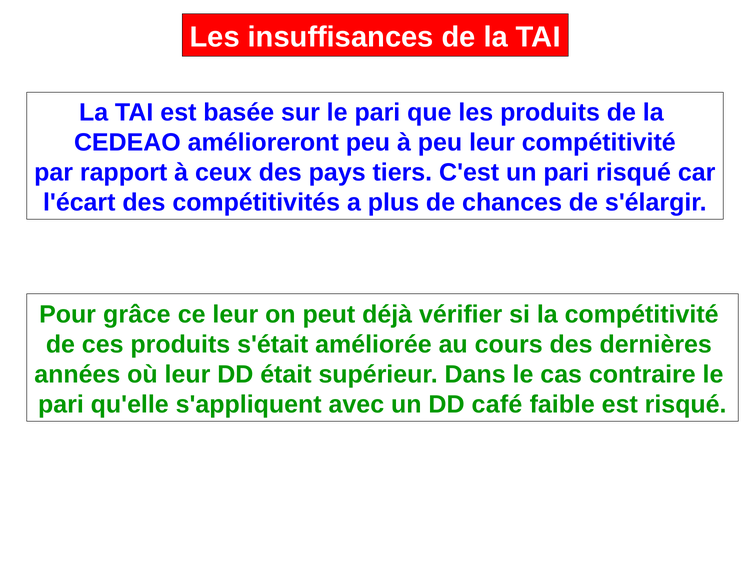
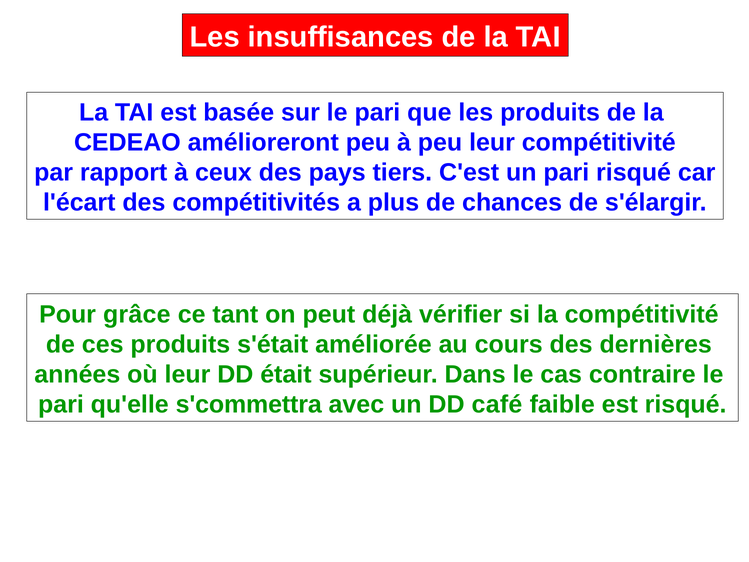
ce leur: leur -> tant (235, 314)
s'appliquent: s'appliquent -> s'commettra (249, 404)
